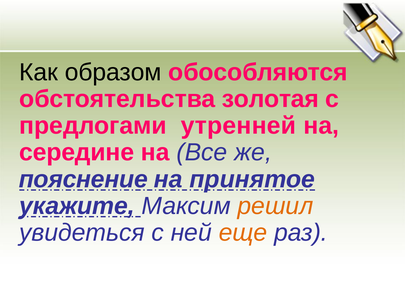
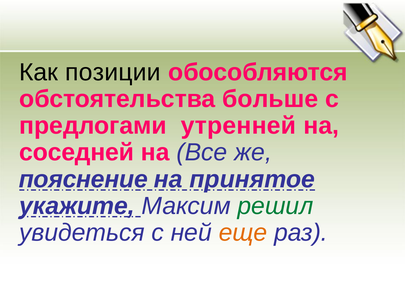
образом: образом -> позиции (113, 72)
золотая: золотая -> больше (270, 99)
середине: середине -> соседней (77, 152)
решил colour: orange -> green (275, 206)
